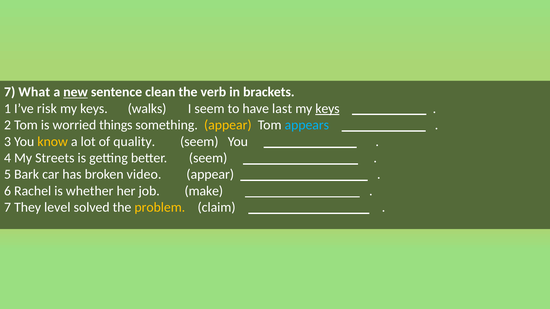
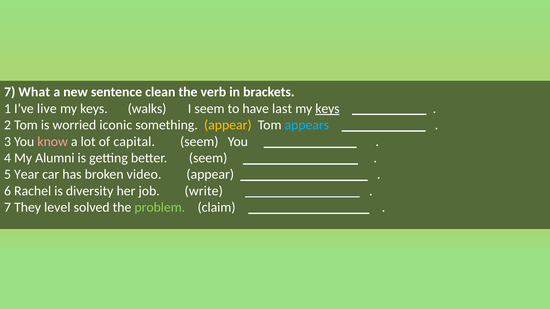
new underline: present -> none (76, 92)
risk: risk -> live (47, 109)
things: things -> iconic (116, 125)
know colour: yellow -> pink (53, 142)
quality: quality -> capital (134, 142)
Streets: Streets -> Alumni (55, 158)
Bark: Bark -> Year (27, 175)
whether: whether -> diversity (90, 191)
make: make -> write (204, 191)
problem colour: yellow -> light green (160, 208)
